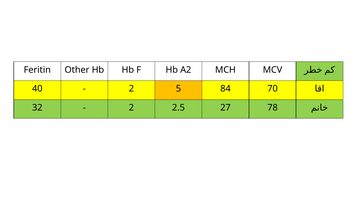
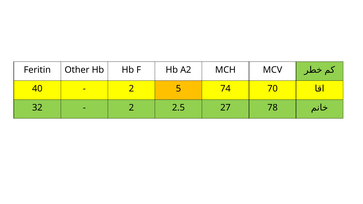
84: 84 -> 74 (225, 89)
